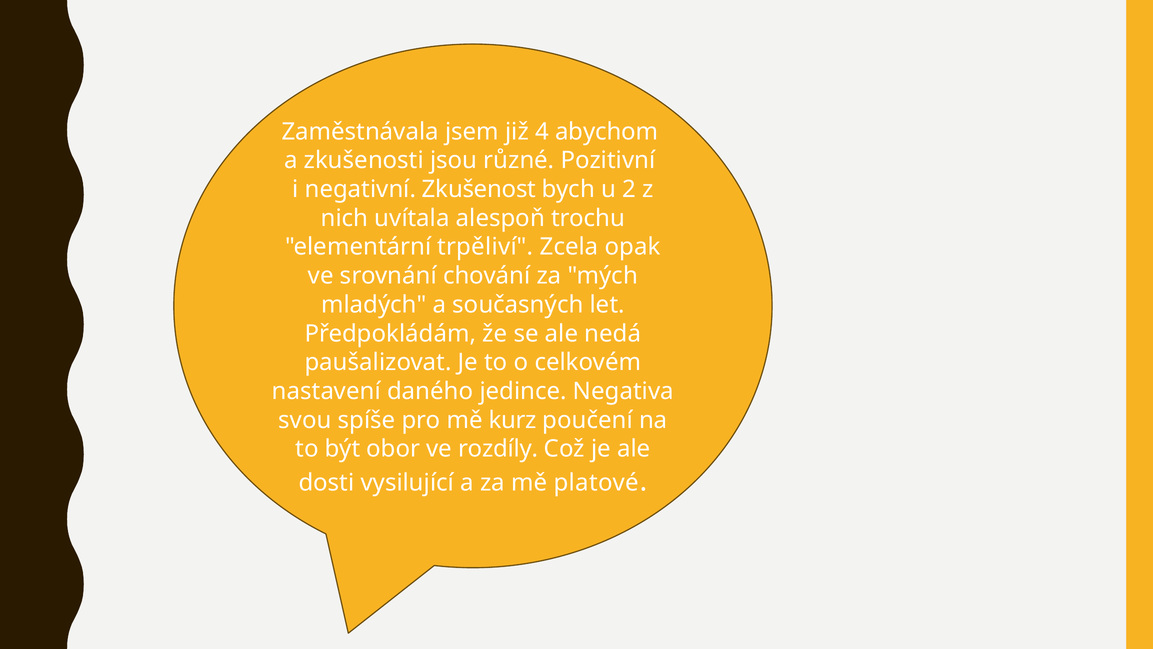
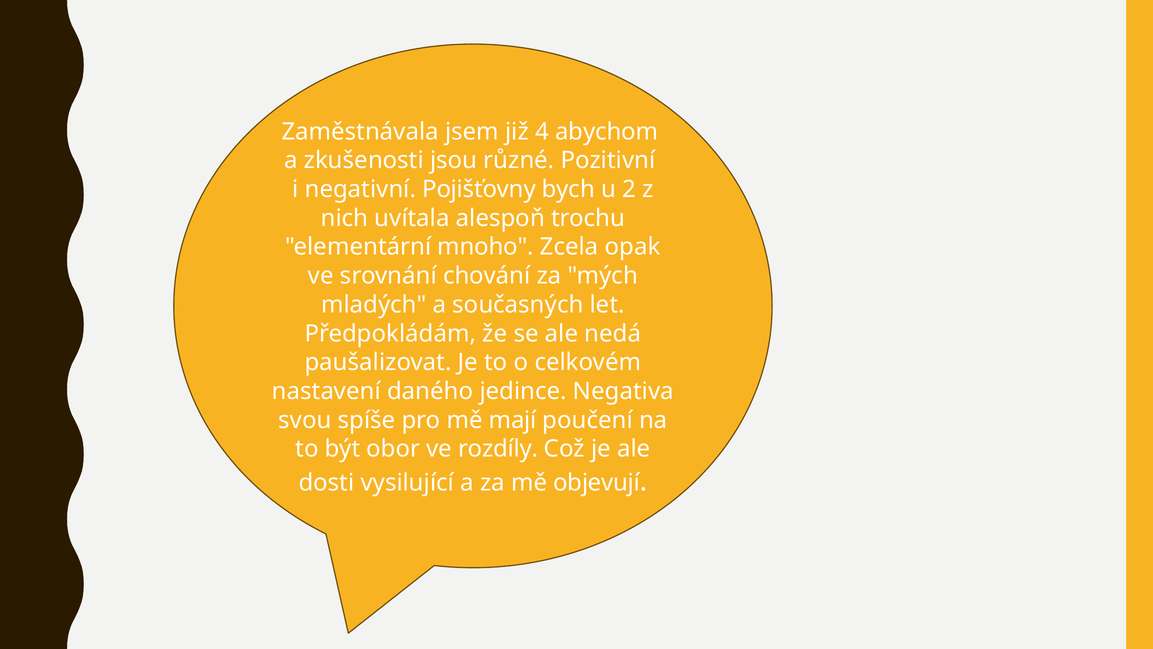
Zkušenost: Zkušenost -> Pojišťovny (479, 189)
trpěliví: trpěliví -> mnoho (486, 247)
kurz: kurz -> mají (513, 420)
platové: platové -> objevují (597, 482)
